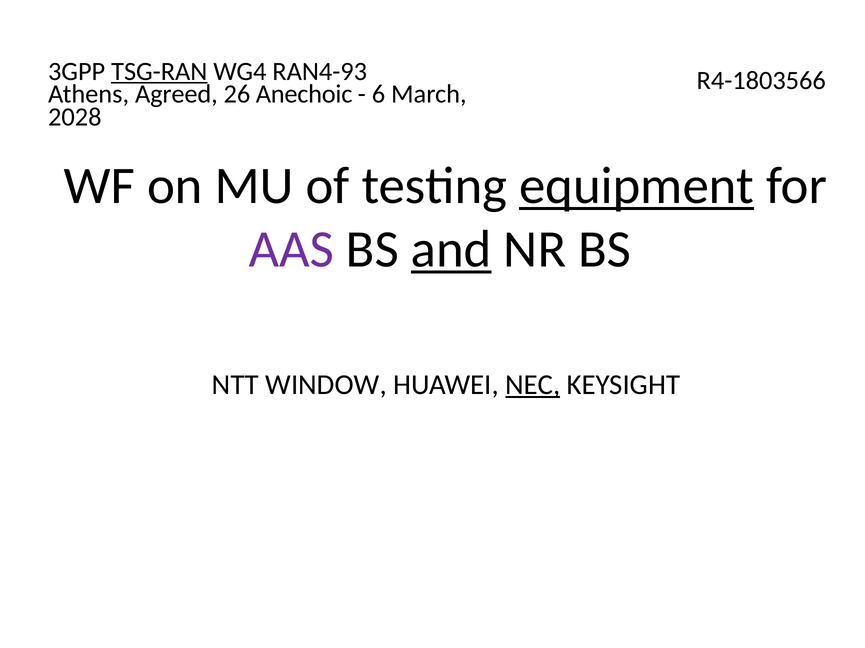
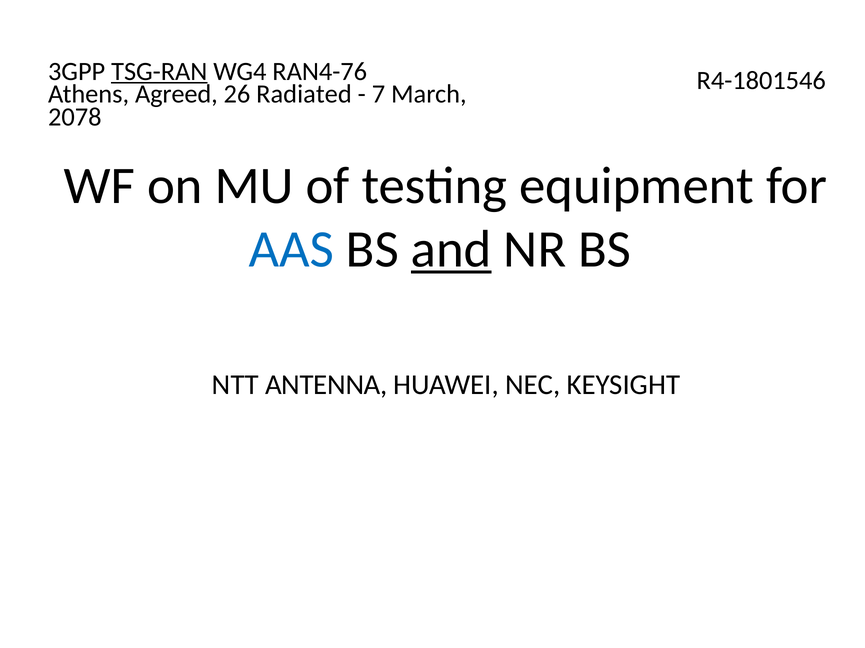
RAN4-93: RAN4-93 -> RAN4-76 (320, 72)
R4-1803566: R4-1803566 -> R4-1801546 (761, 81)
Anechoic: Anechoic -> Radiated (304, 94)
6: 6 -> 7 (379, 94)
2028: 2028 -> 2078 (75, 117)
equipment underline: present -> none (637, 186)
AAS colour: purple -> blue (291, 249)
WINDOW: WINDOW -> ANTENNA (326, 385)
NEC underline: present -> none (533, 385)
